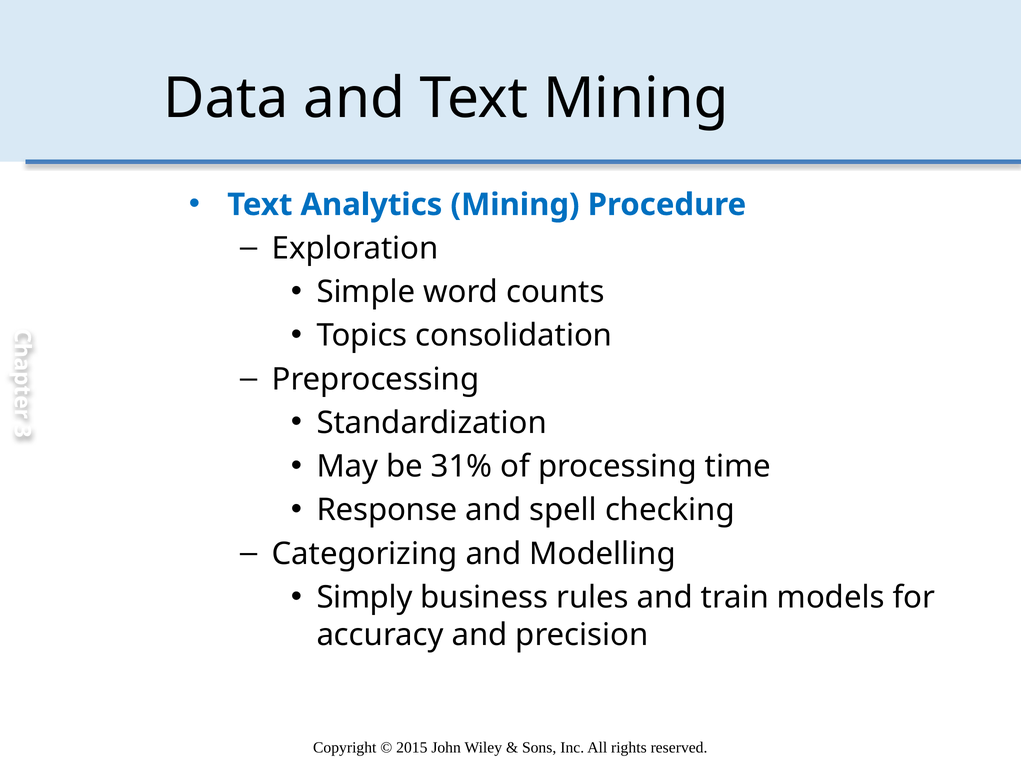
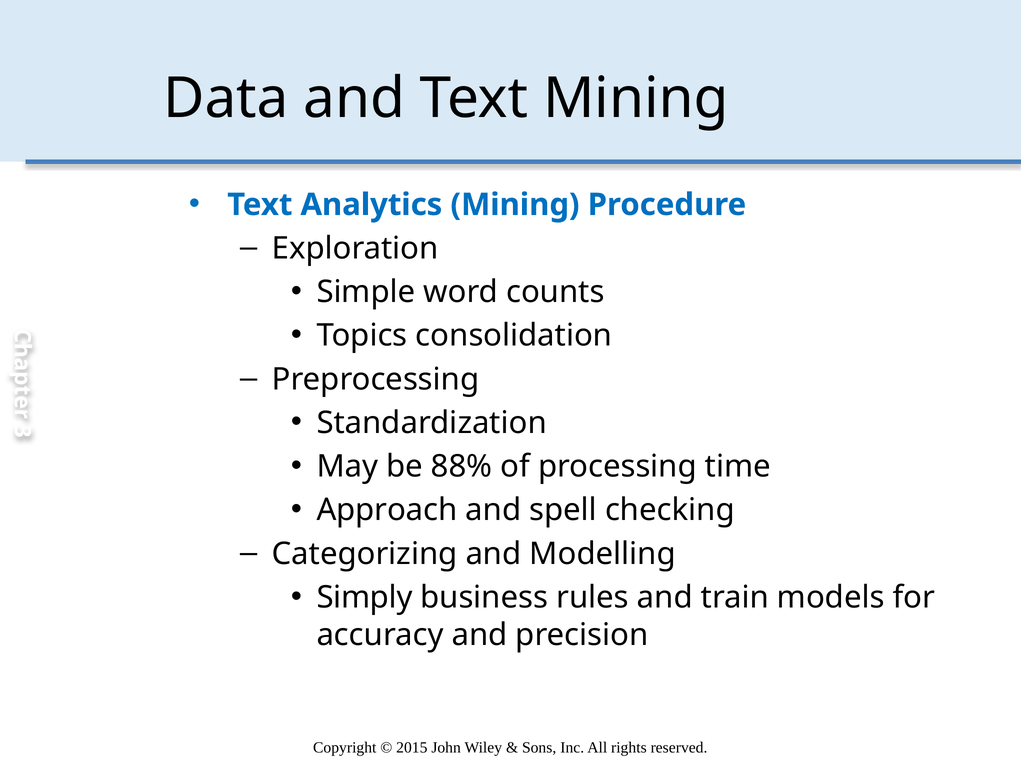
31%: 31% -> 88% (462, 466)
Response: Response -> Approach (387, 510)
